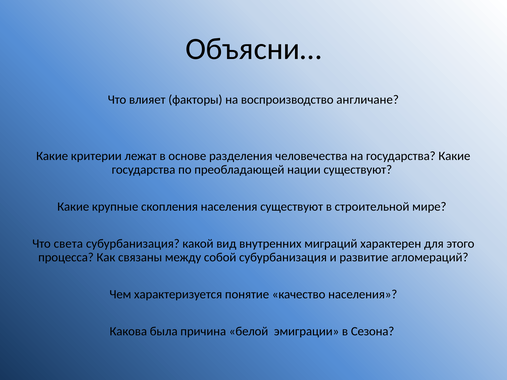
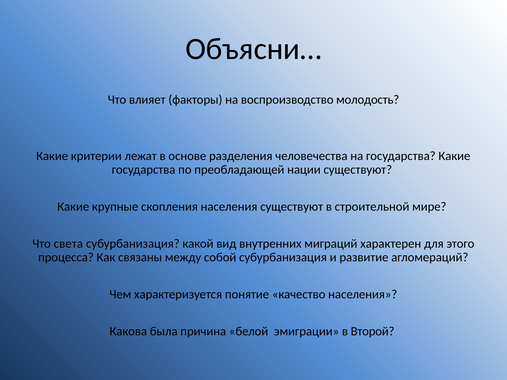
англичане: англичане -> молодость (368, 100)
Сезона: Сезона -> Второй (373, 331)
